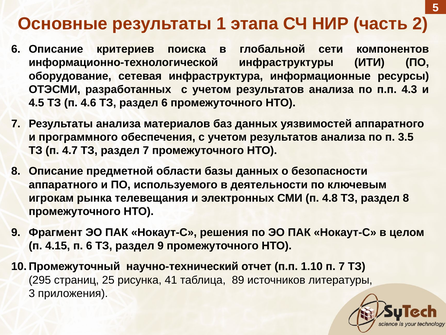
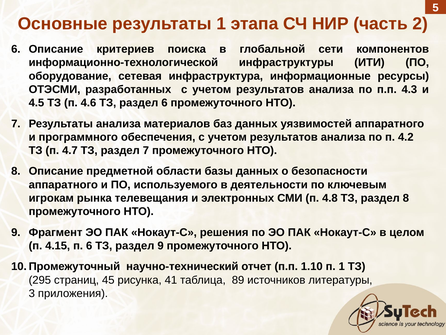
3.5: 3.5 -> 4.2 (406, 137)
п 7: 7 -> 1 (342, 266)
25: 25 -> 45 (108, 280)
